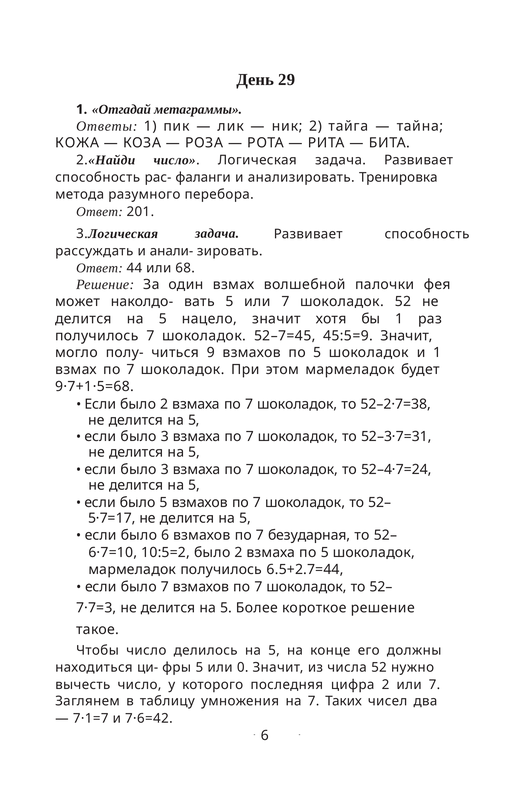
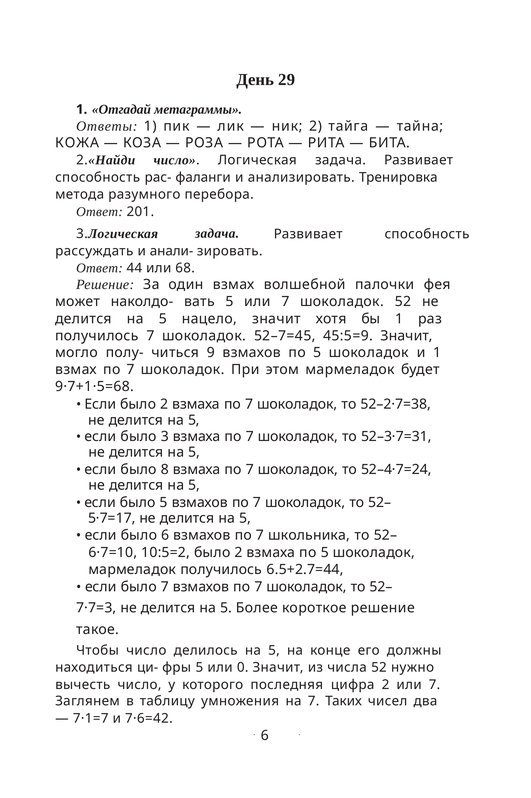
3: 3 -> 8 (165, 470)
безударная: безударная -> школьника (309, 535)
